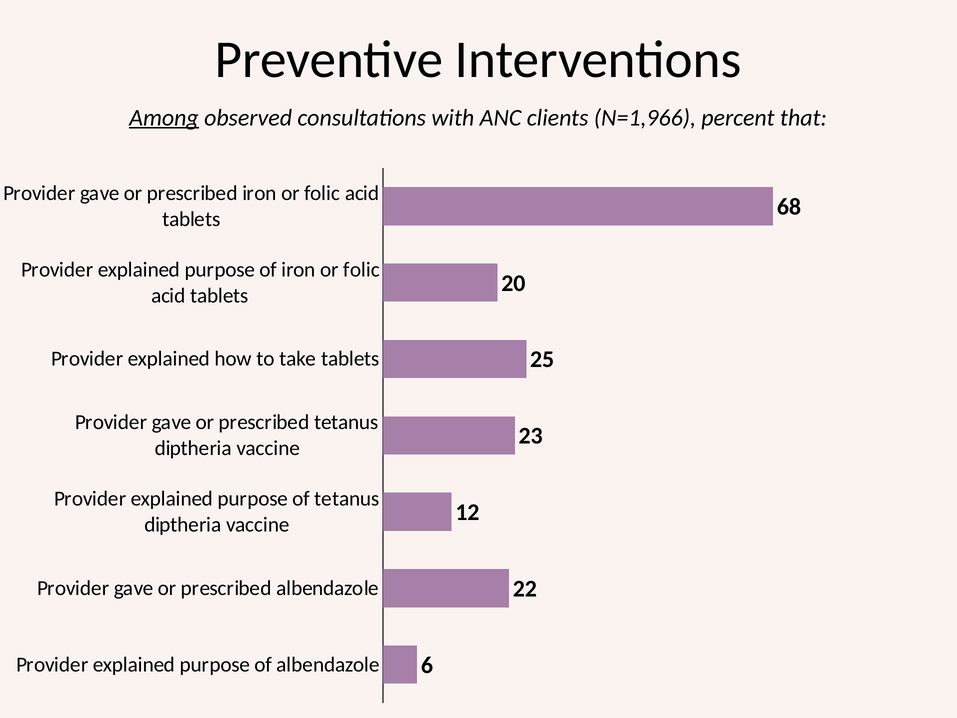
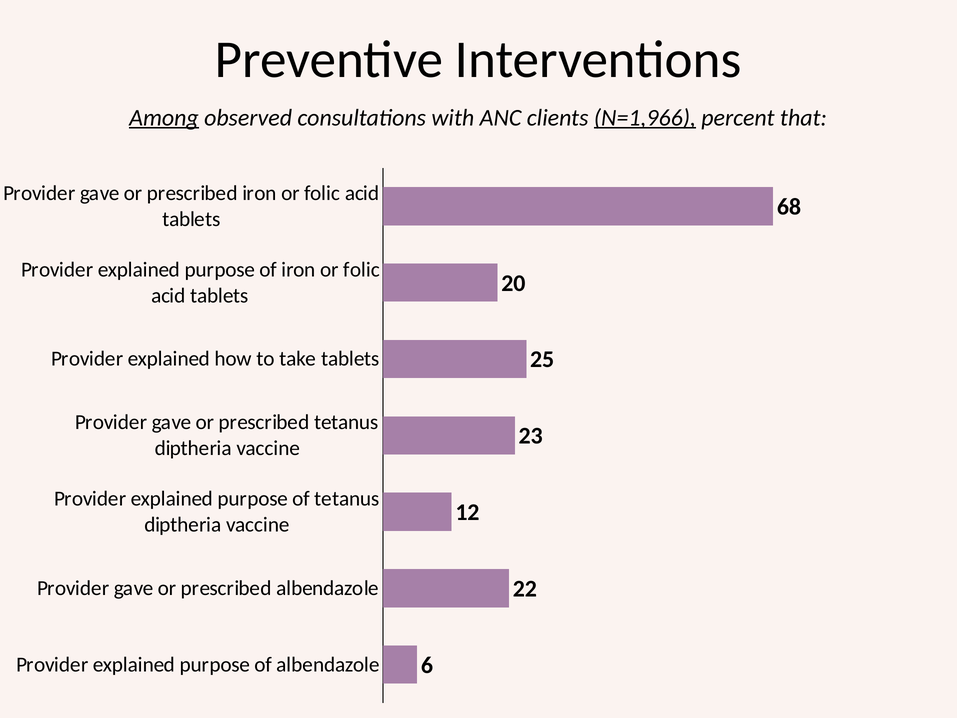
N=1,966 underline: none -> present (645, 118)
